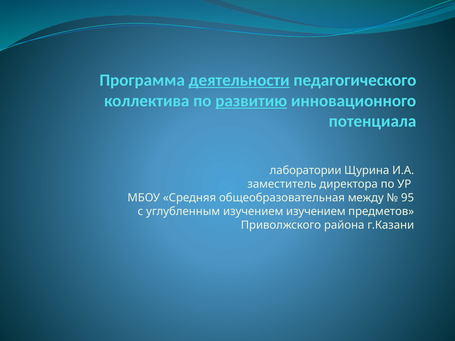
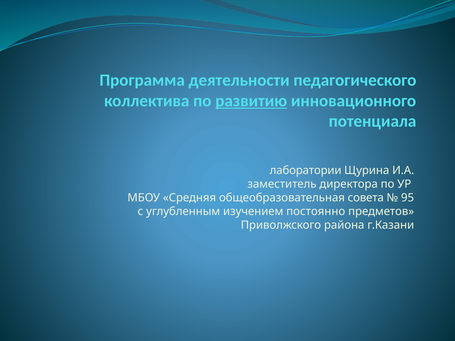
деятельности underline: present -> none (239, 80)
между: между -> совета (366, 198)
изучением изучением: изучением -> постоянно (316, 211)
